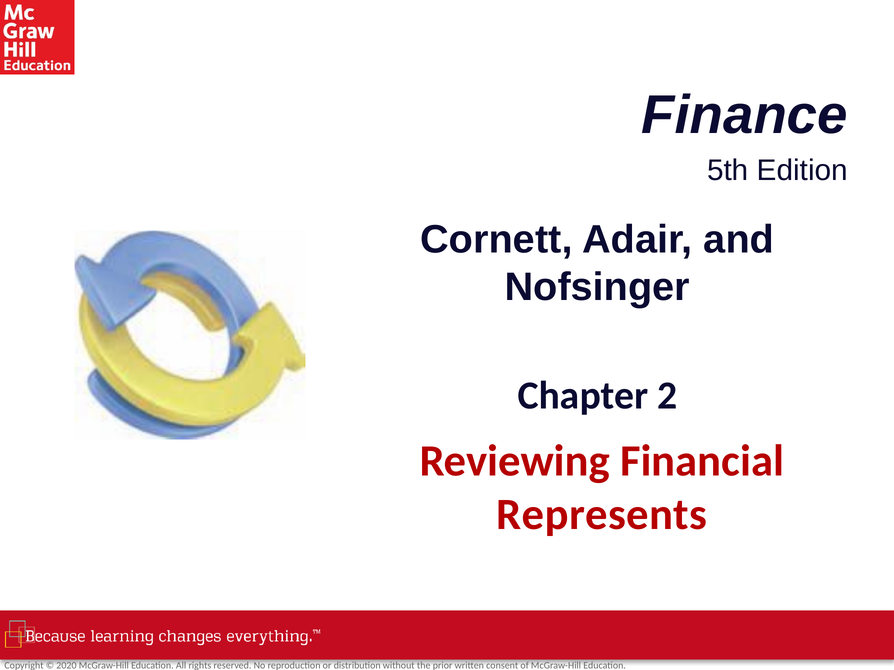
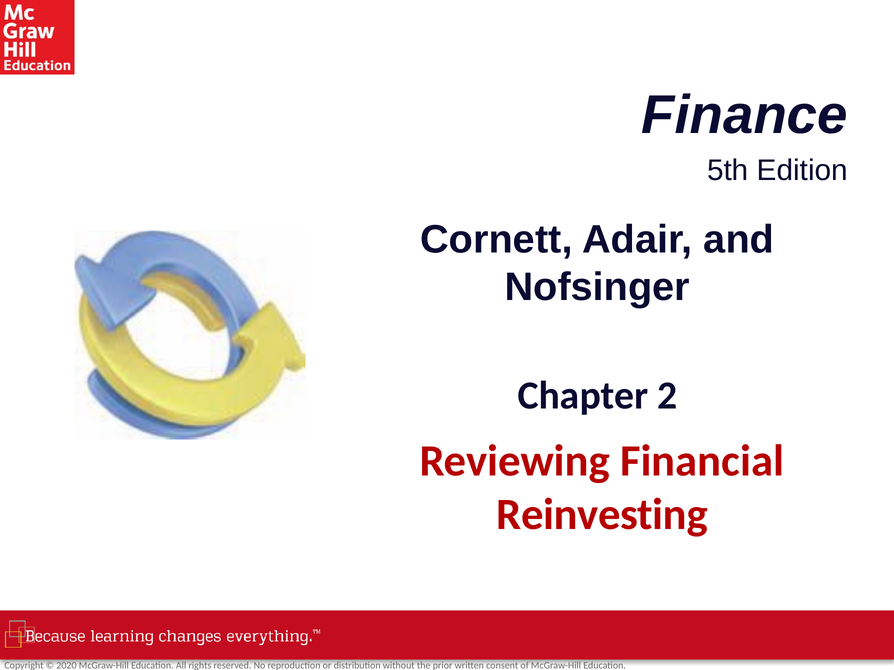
Represents: Represents -> Reinvesting (602, 515)
